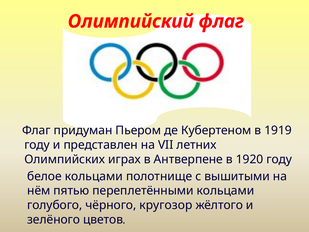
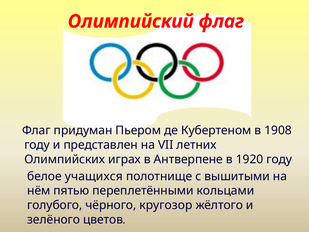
1919: 1919 -> 1908 (278, 130)
белое кольцами: кольцами -> учащихся (94, 176)
